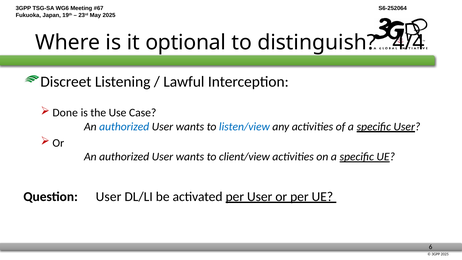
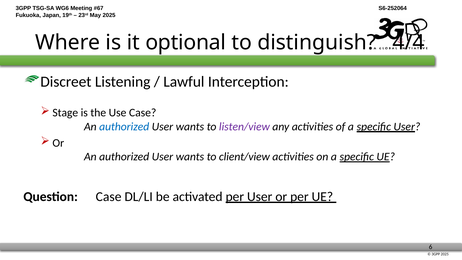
Done: Done -> Stage (65, 113)
listen/view colour: blue -> purple (244, 127)
Question User: User -> Case (109, 197)
